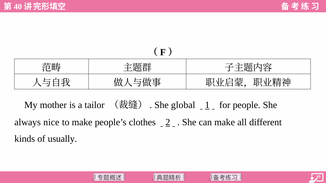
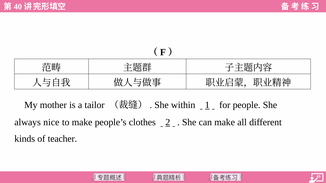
global: global -> within (183, 105)
usually: usually -> teacher (62, 139)
